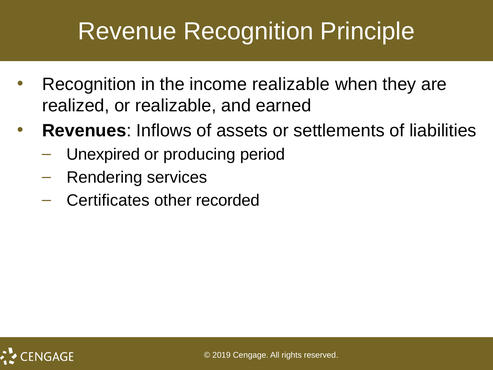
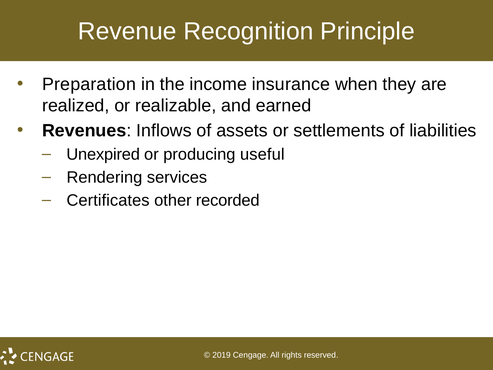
Recognition: Recognition -> Preparation (89, 84)
income realizable: realizable -> insurance (291, 84)
period: period -> useful (262, 154)
